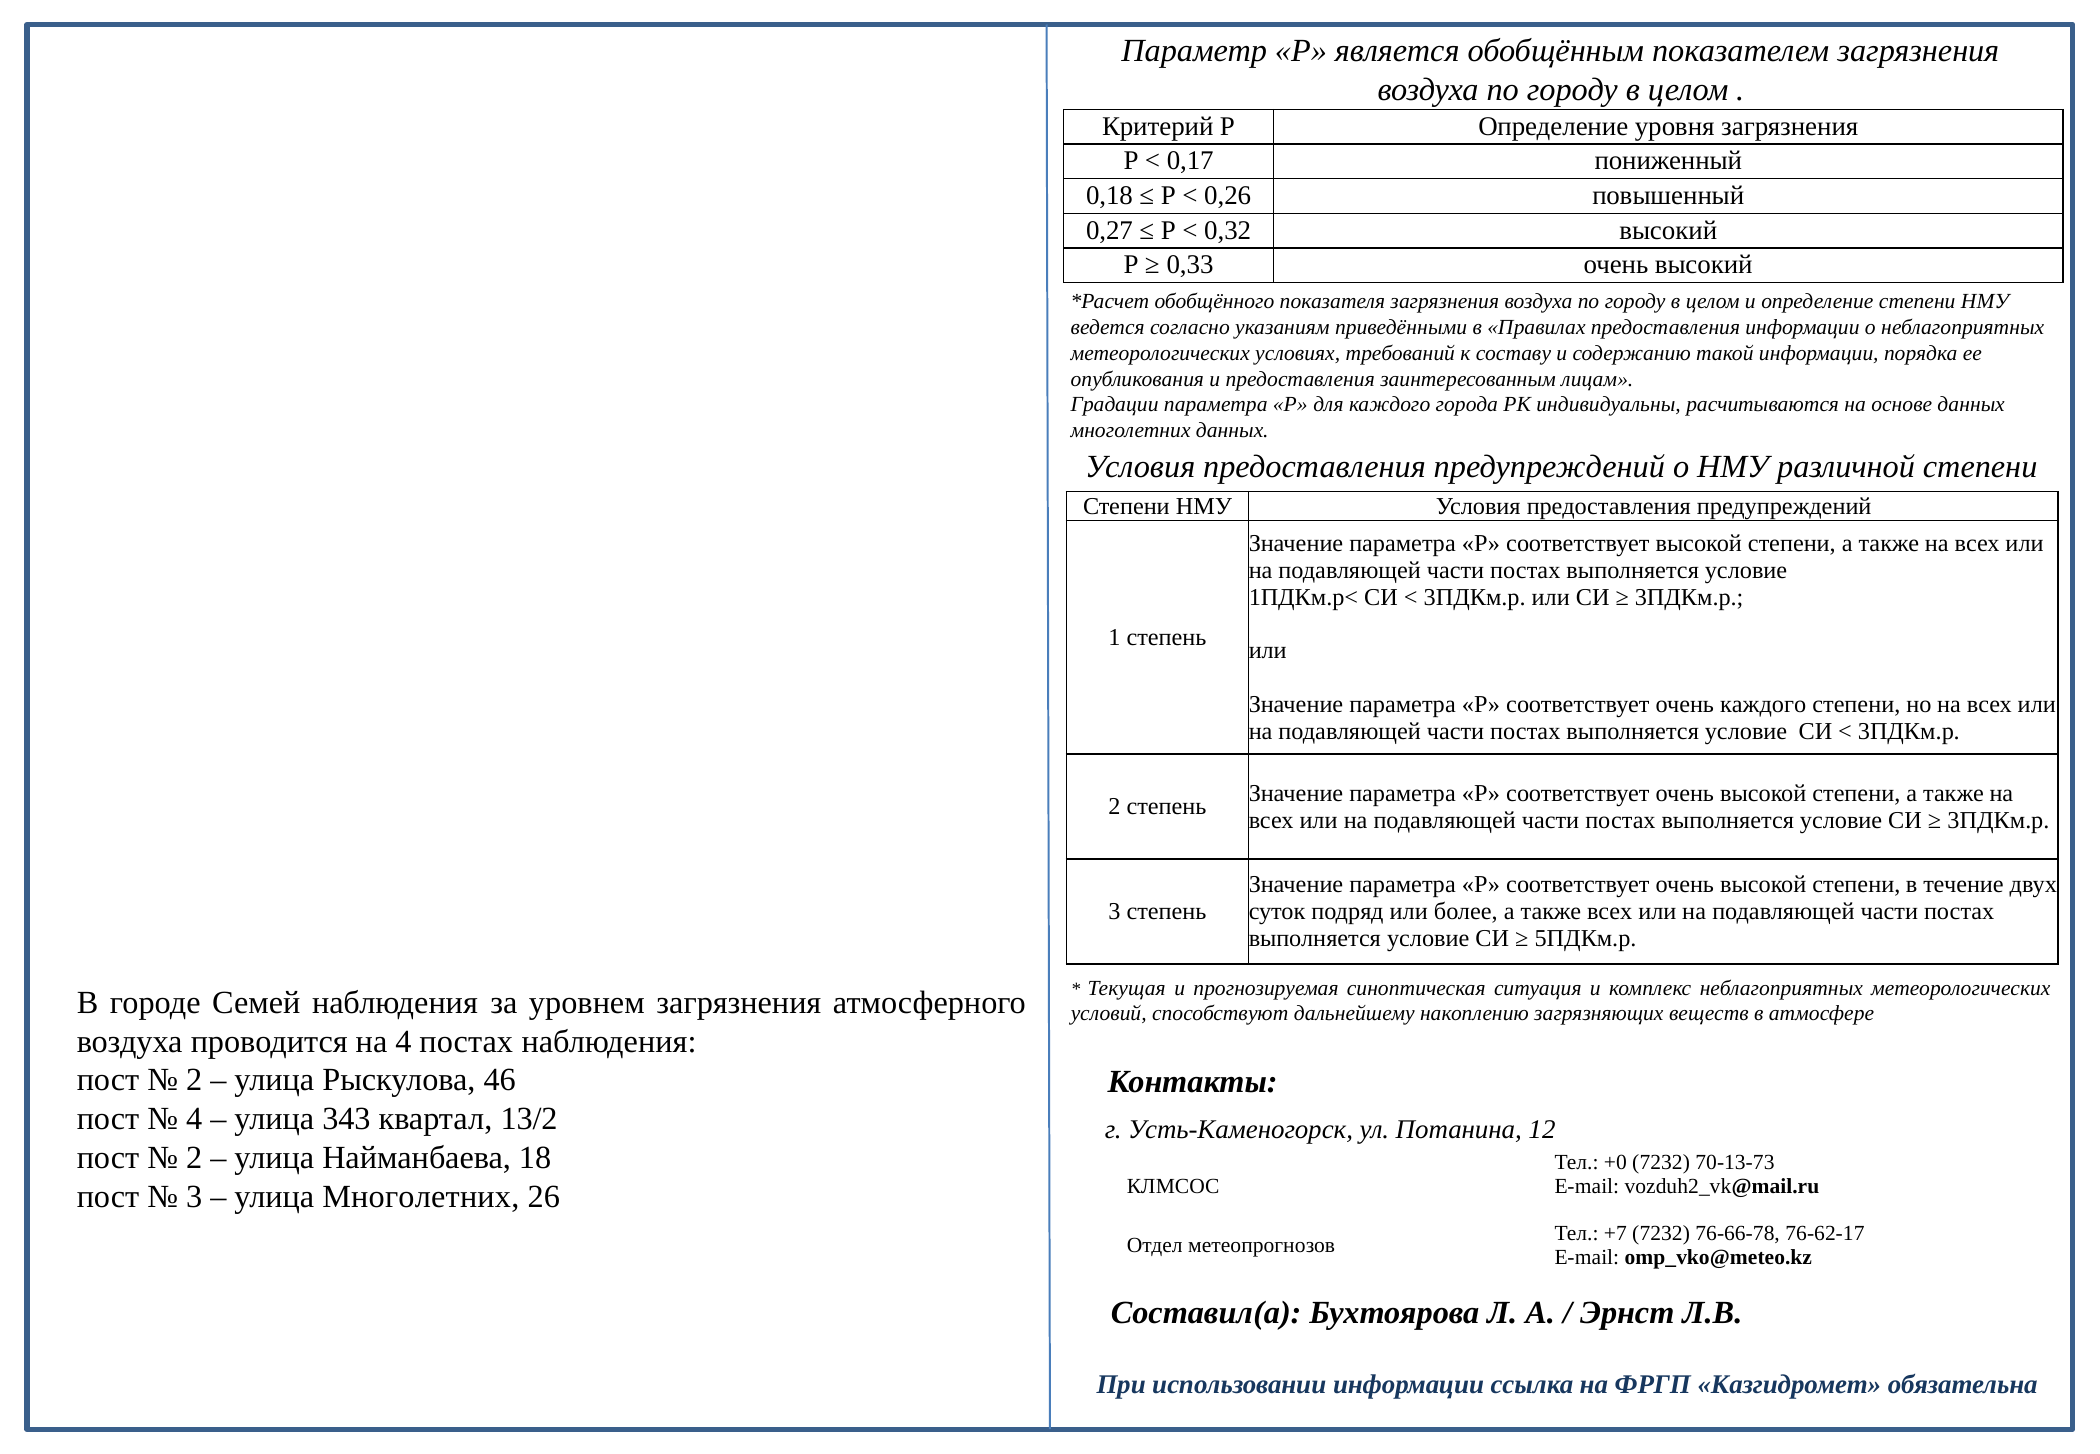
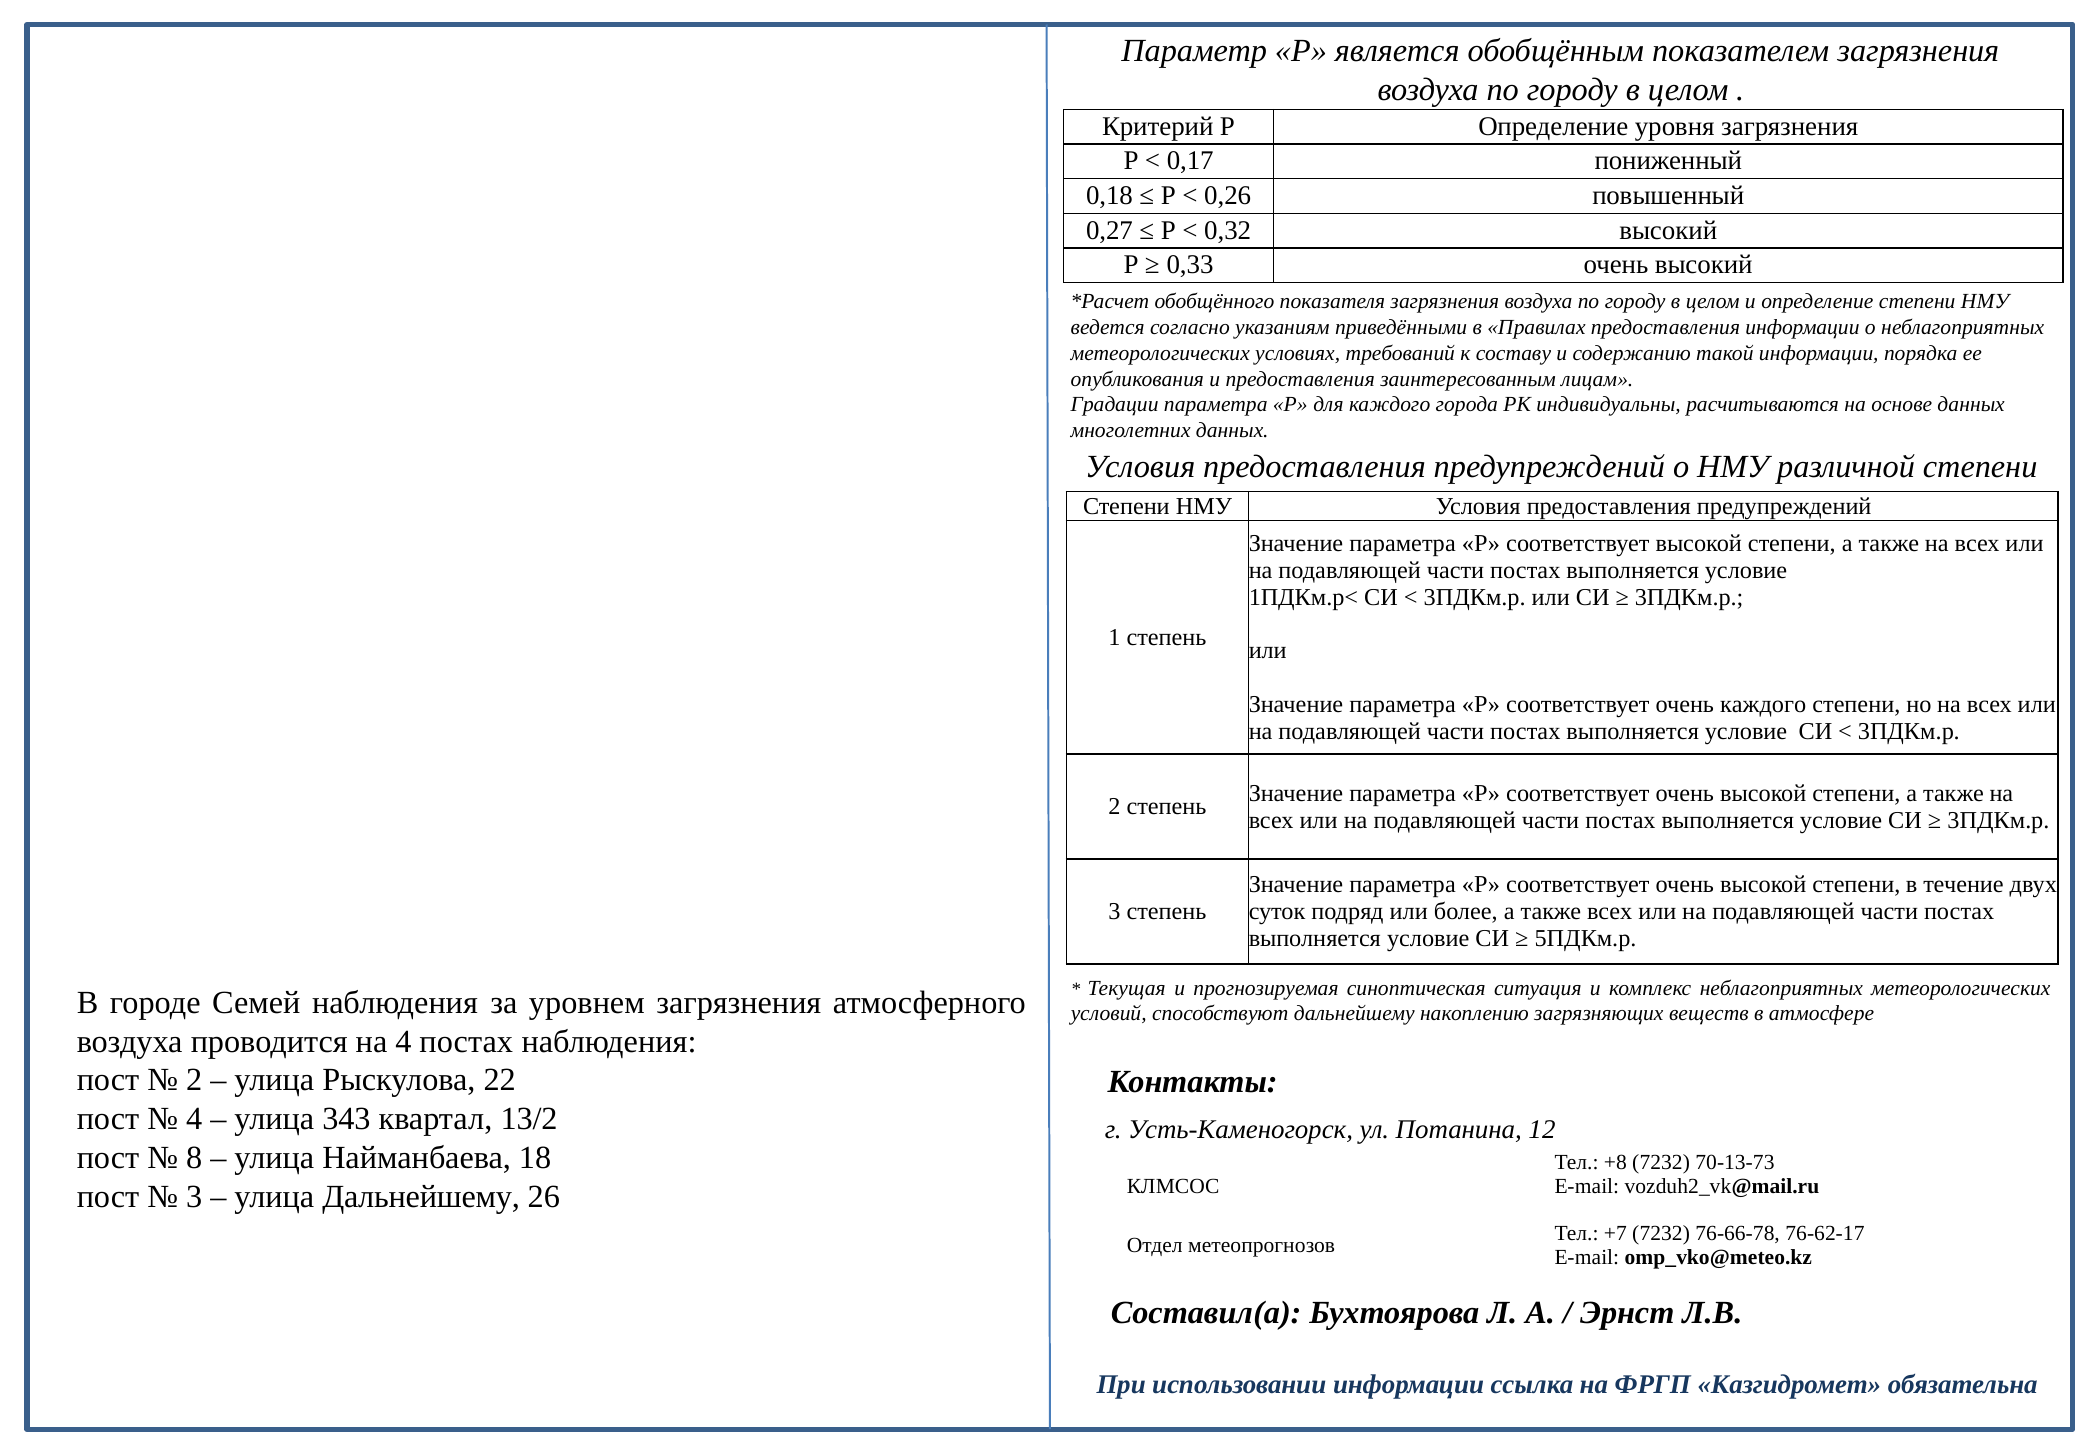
46: 46 -> 22 (500, 1080)
2: 2 -> 8 (194, 1158)
+0: +0 -> +8 (1615, 1162)
улица Многолетних: Многолетних -> Дальнейшему (421, 1196)
